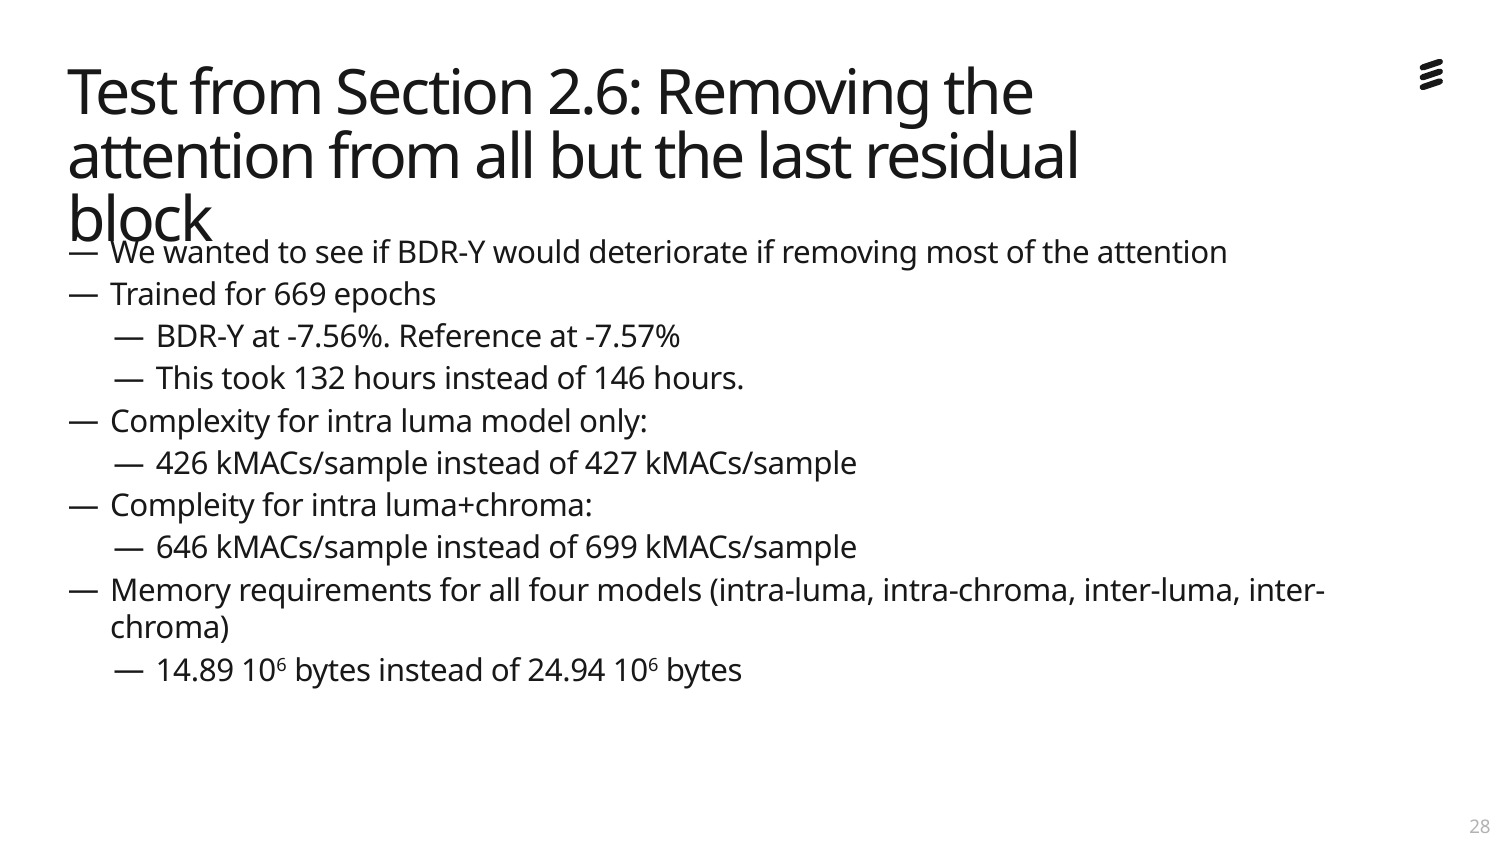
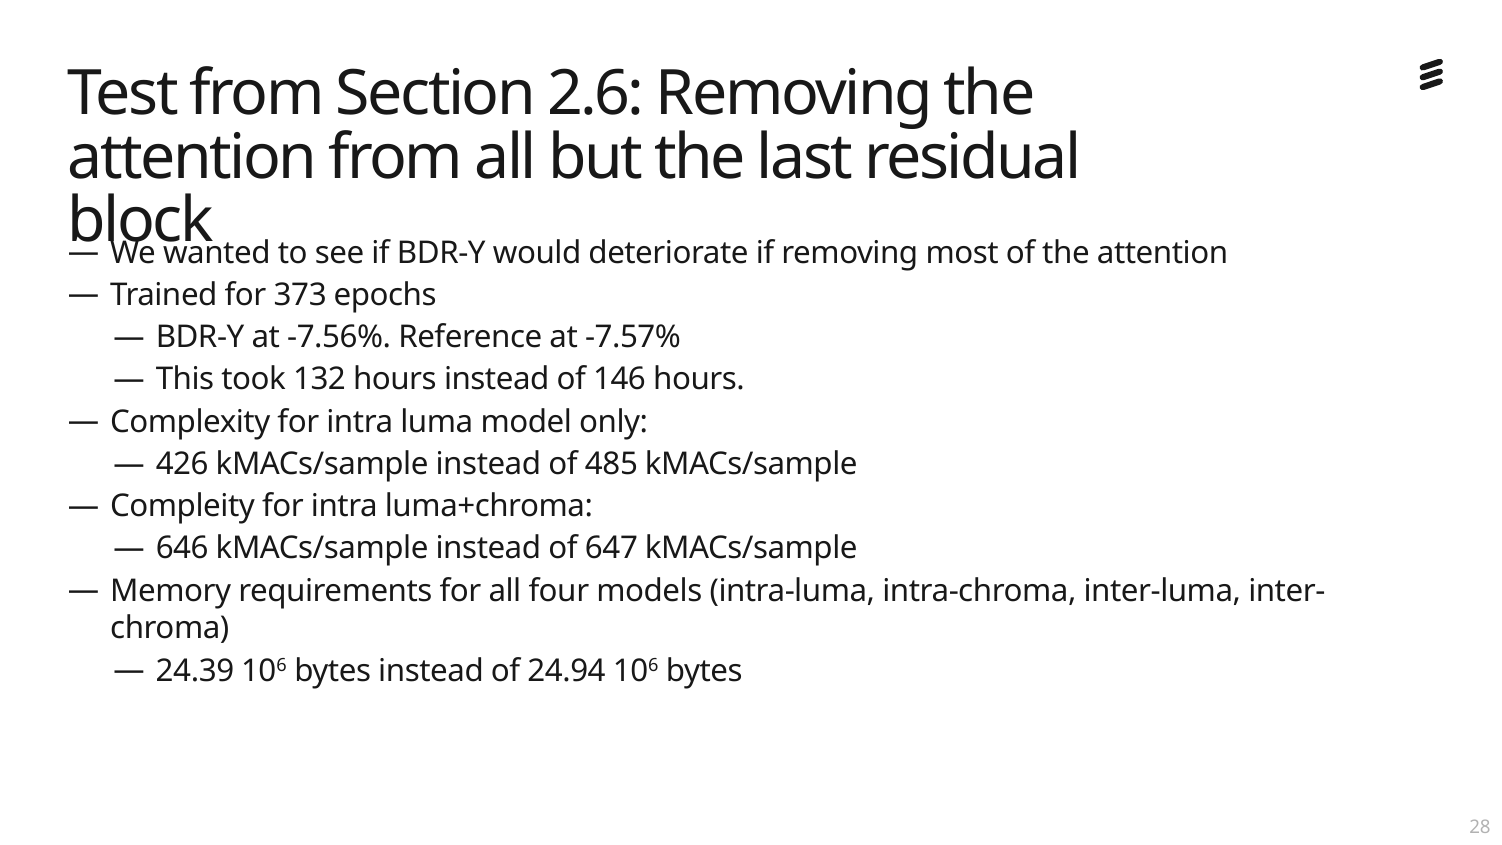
669: 669 -> 373 (300, 295)
427: 427 -> 485 (611, 464)
699: 699 -> 647 (611, 549)
14.89: 14.89 -> 24.39 (195, 671)
